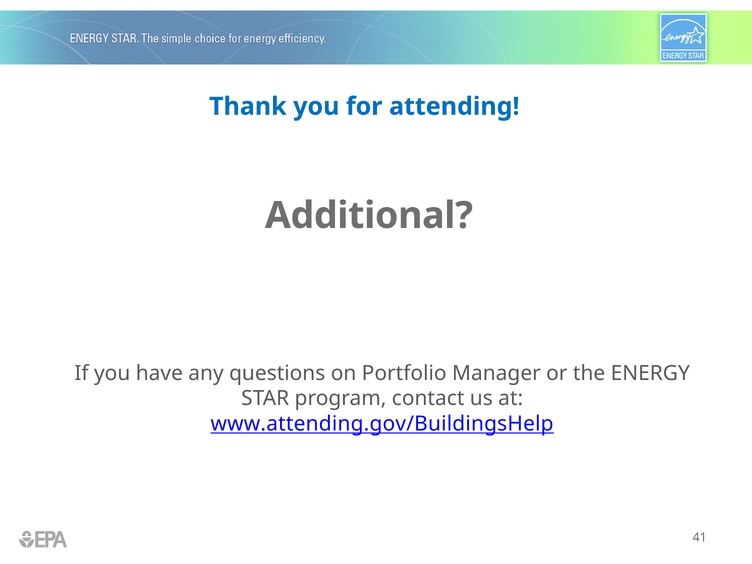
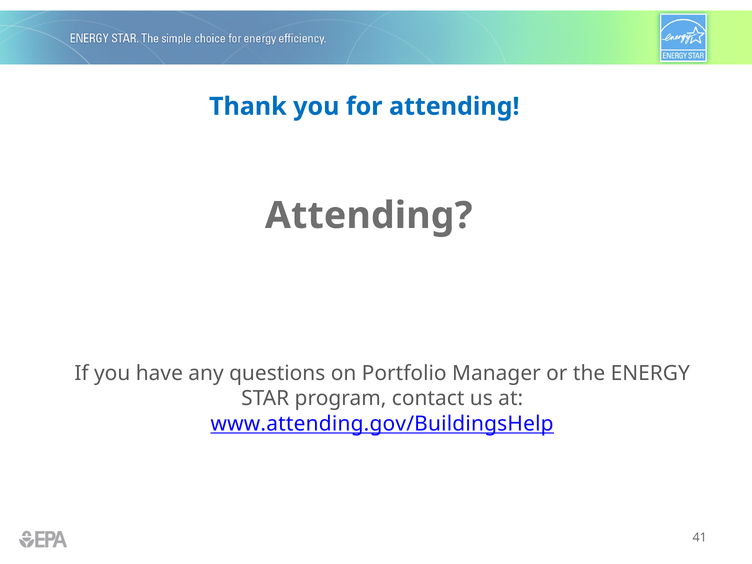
Additional: Additional -> Attending (369, 216)
